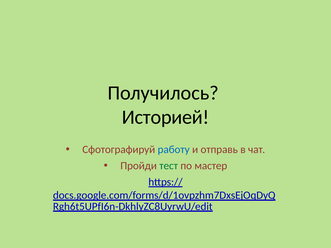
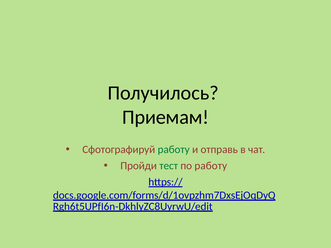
Историей: Историей -> Приемам (166, 117)
работу colour: blue -> green (174, 150)
по мастер: мастер -> работу (211, 166)
